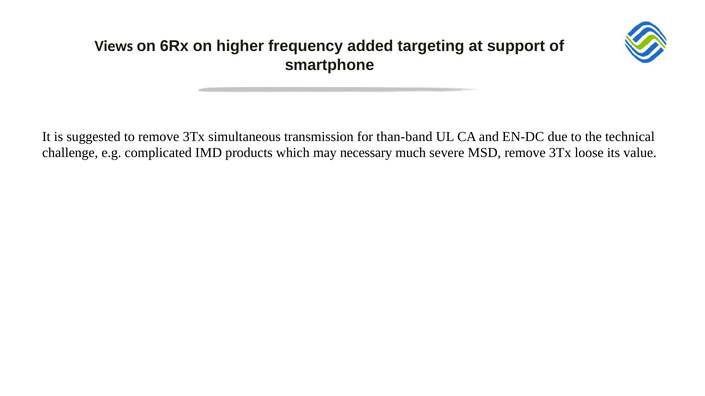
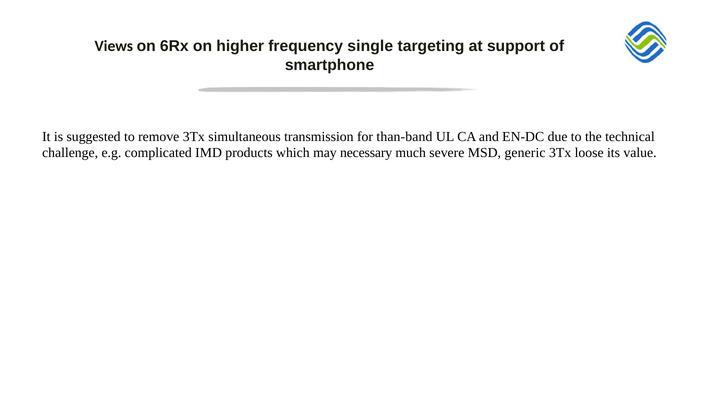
added: added -> single (370, 46)
MSD remove: remove -> generic (525, 153)
